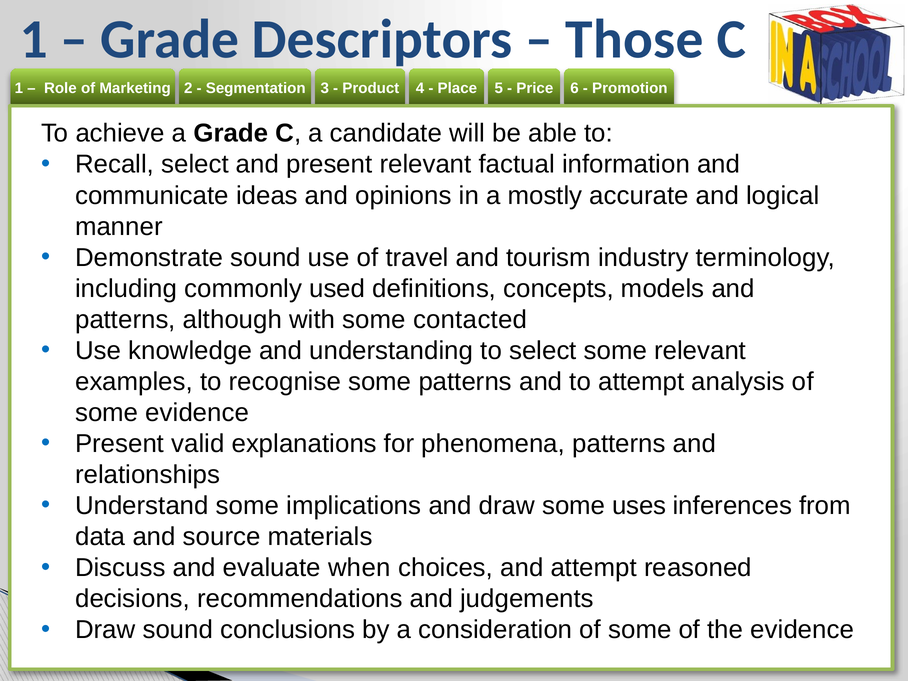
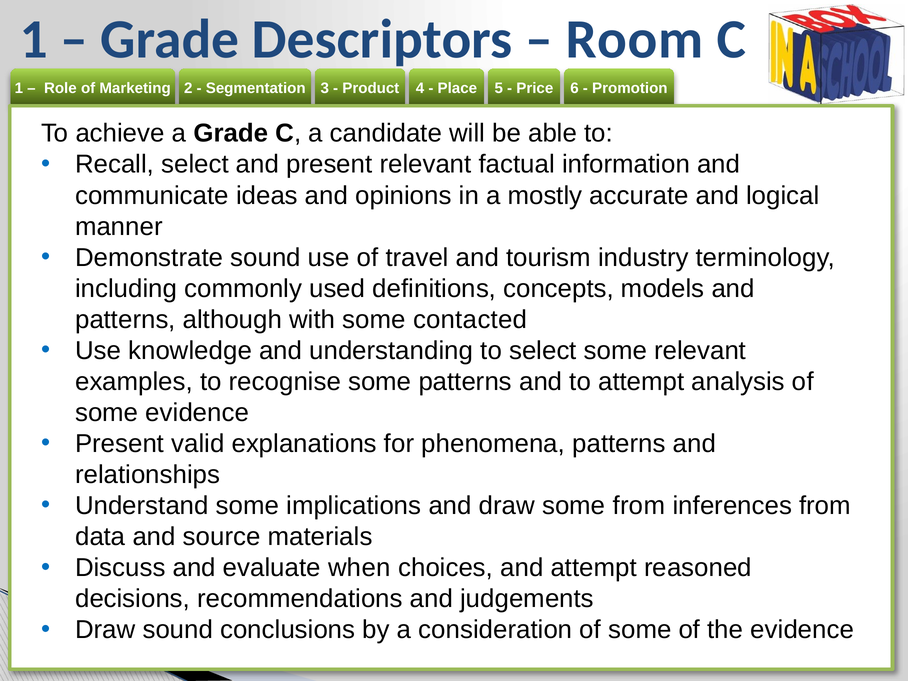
Those: Those -> Room (634, 39)
some uses: uses -> from (639, 506)
